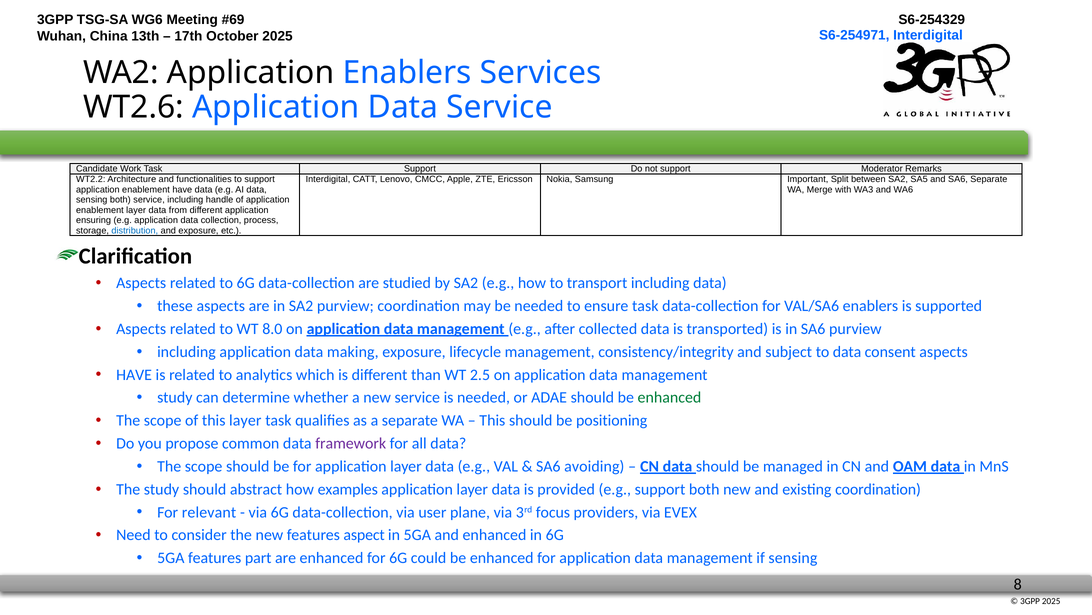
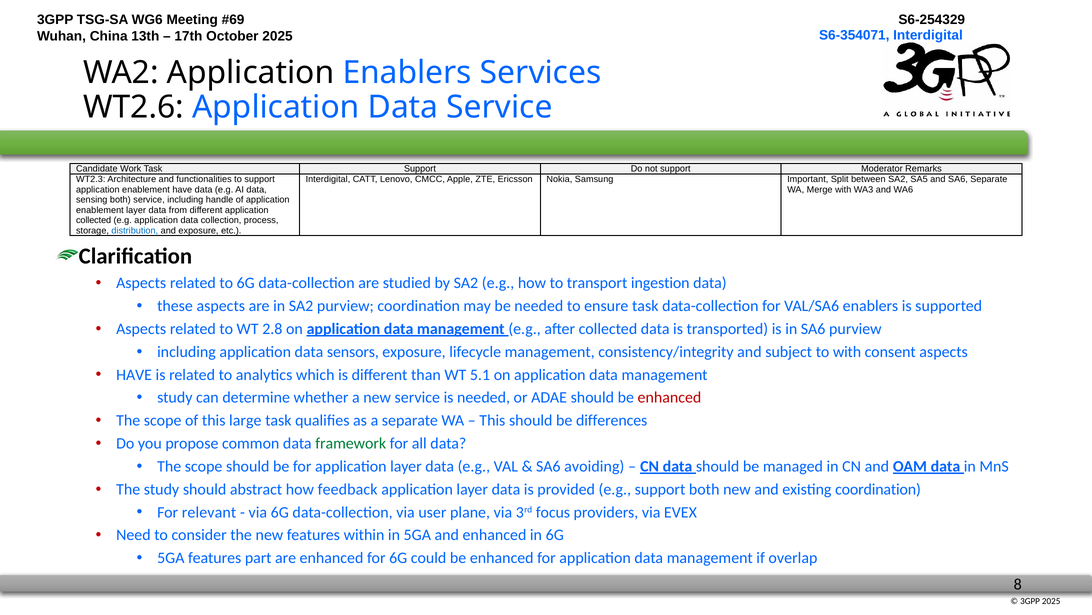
S6-254971: S6-254971 -> S6-354071 (854, 35)
WT2.2: WT2.2 -> WT2.3 (91, 179)
ensuring: ensuring -> collected (94, 220)
transport including: including -> ingestion (660, 283)
8.0: 8.0 -> 2.8 (272, 329)
making: making -> sensors (353, 351)
to data: data -> with (847, 351)
2.5: 2.5 -> 5.1 (480, 374)
enhanced colour: green -> red (669, 397)
this layer: layer -> large (245, 420)
positioning: positioning -> differences (612, 420)
framework colour: purple -> green (351, 443)
examples: examples -> feedback (348, 489)
aspect: aspect -> within (364, 535)
if sensing: sensing -> overlap (793, 557)
